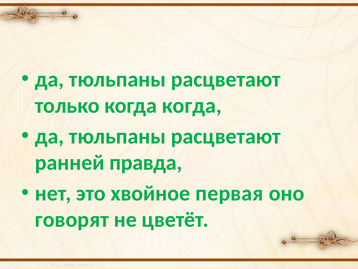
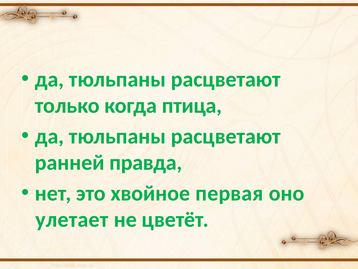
когда когда: когда -> птица (192, 105)
говорят: говорят -> улетает (72, 219)
